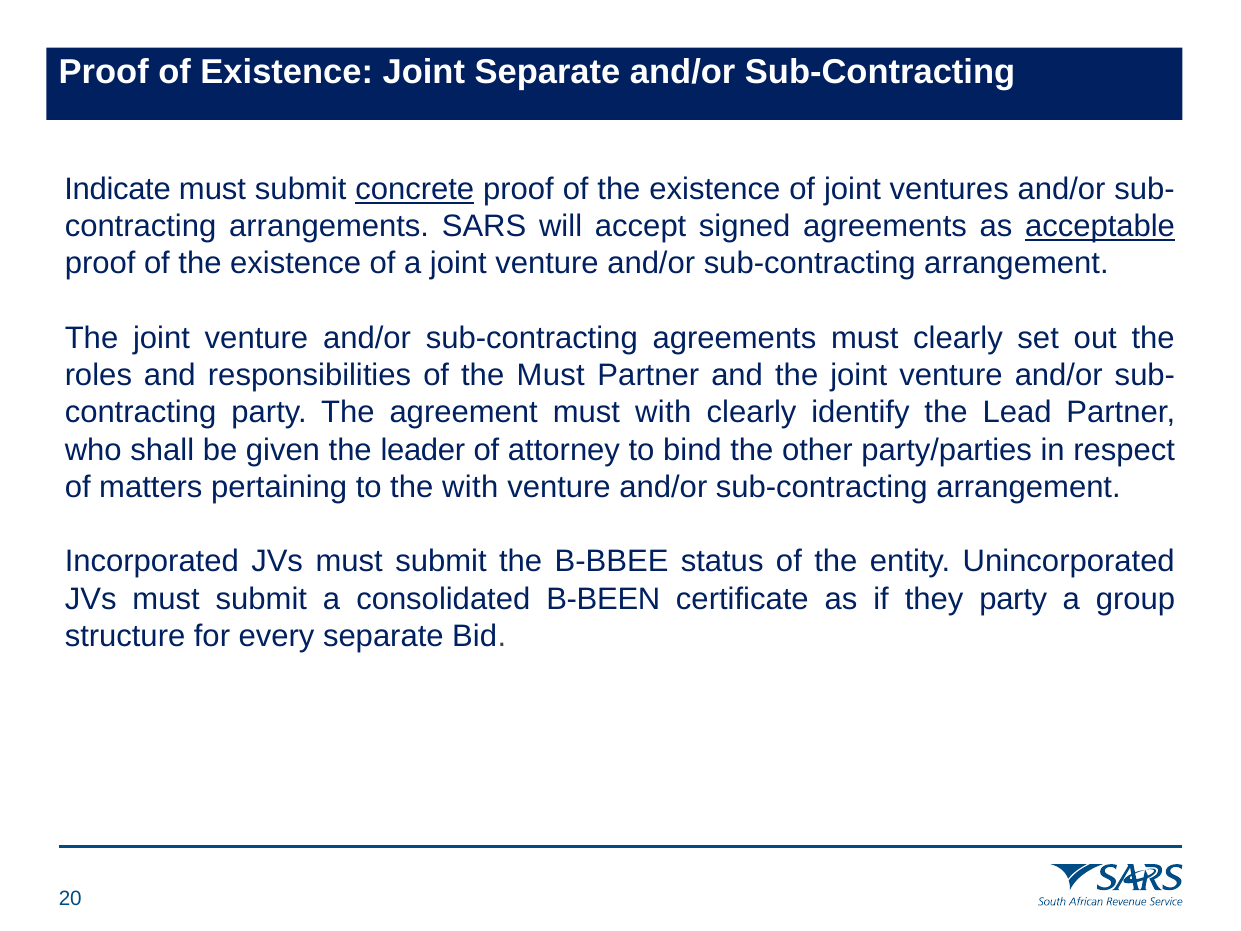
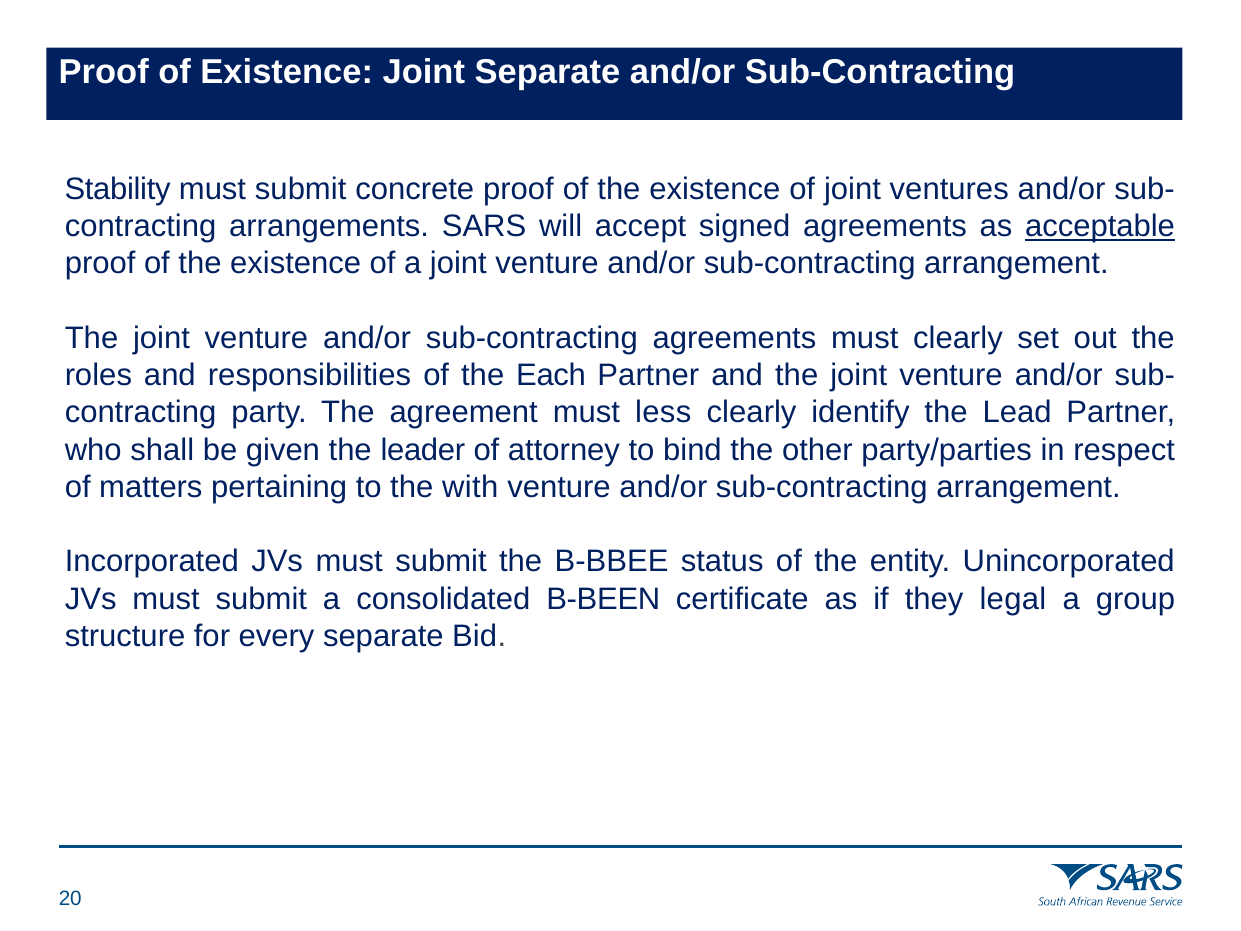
Indicate: Indicate -> Stability (118, 189)
concrete underline: present -> none (415, 189)
the Must: Must -> Each (551, 375)
must with: with -> less (663, 413)
they party: party -> legal (1013, 599)
